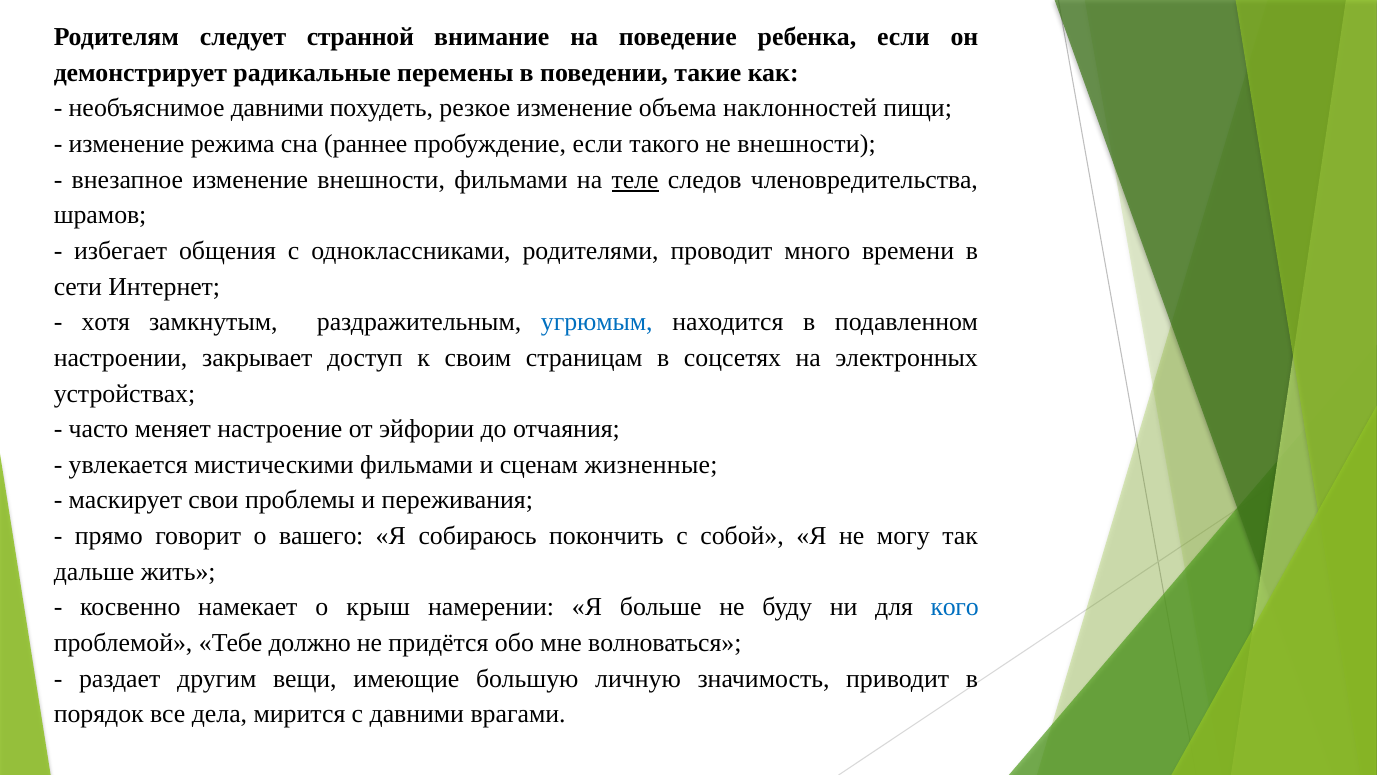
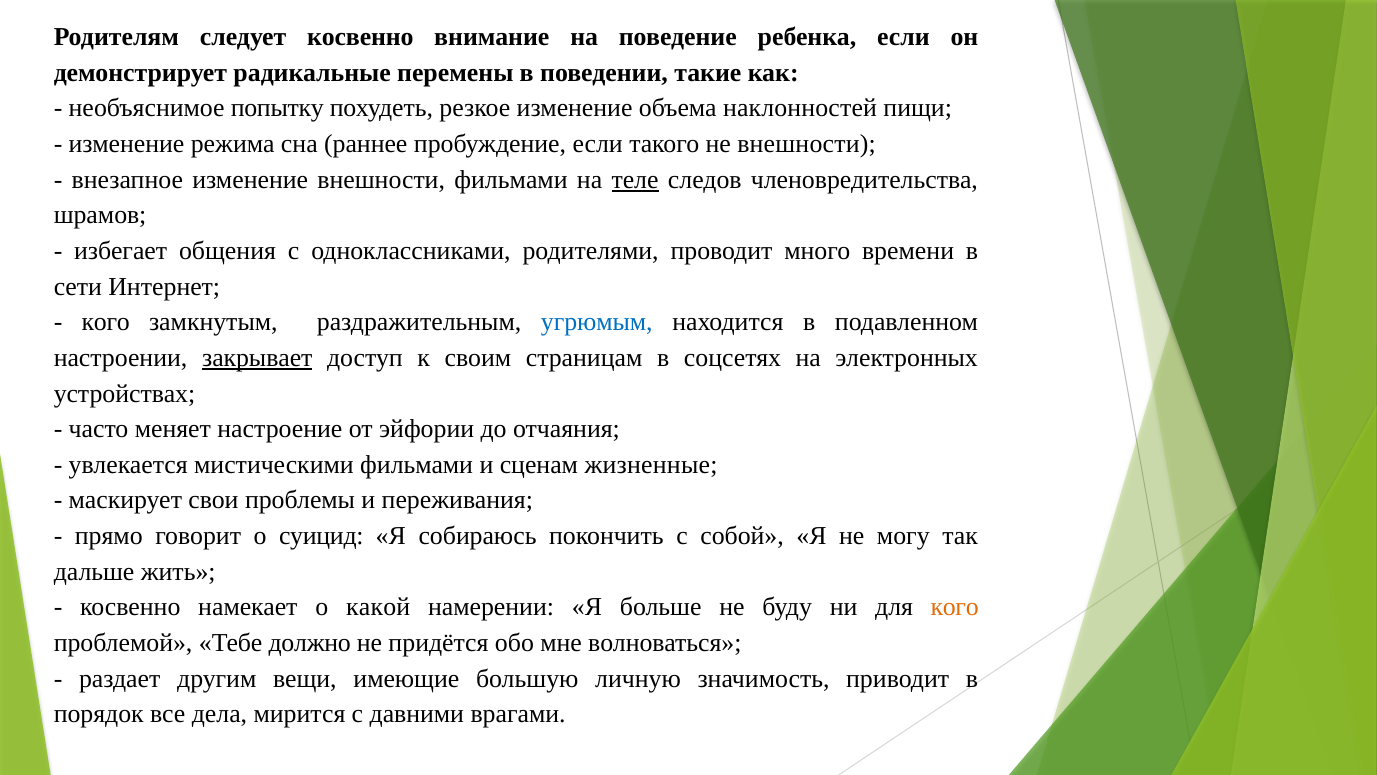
следует странной: странной -> косвенно (360, 37)
необъяснимое давними: давними -> попытку (277, 108)
хотя: хотя -> кого (106, 322)
закрывает underline: none -> present (257, 358)
вашего: вашего -> суицид (321, 536)
крыш: крыш -> какой (378, 607)
кого colour: blue -> orange (955, 607)
